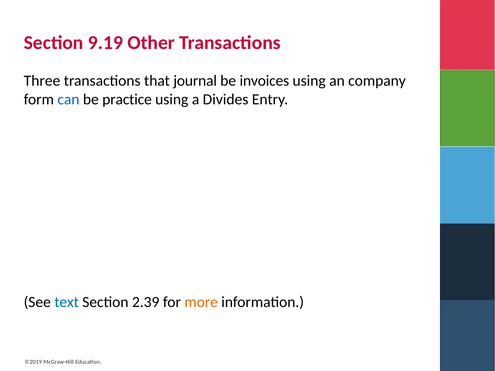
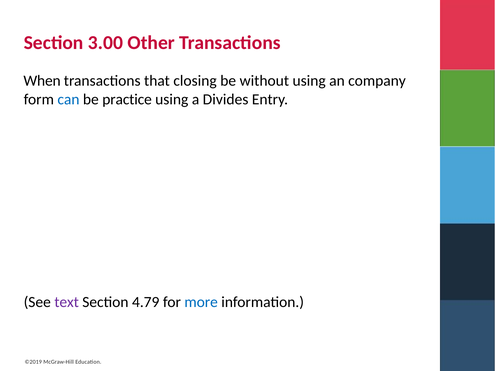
9.19: 9.19 -> 3.00 (105, 43)
Three: Three -> When (42, 81)
journal: journal -> closing (195, 81)
invoices: invoices -> without (264, 81)
text colour: blue -> purple (67, 302)
2.39: 2.39 -> 4.79 (146, 302)
more colour: orange -> blue (201, 302)
